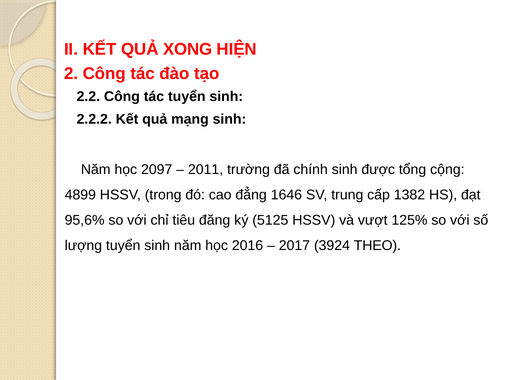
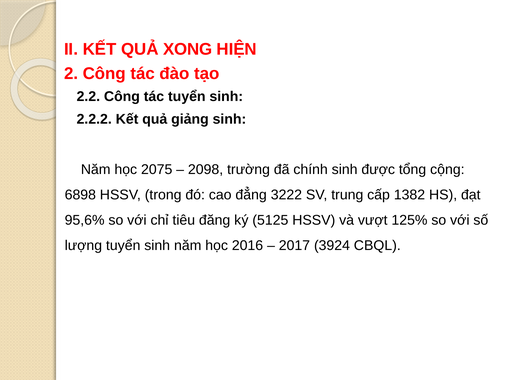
mạng: mạng -> giảng (190, 119)
2097: 2097 -> 2075 (157, 169)
2011: 2011 -> 2098 (206, 169)
4899: 4899 -> 6898 (80, 194)
1646: 1646 -> 3222 (286, 194)
THEO: THEO -> CBQL (377, 245)
